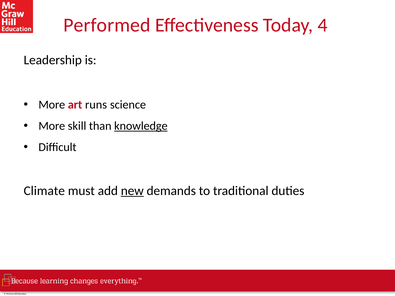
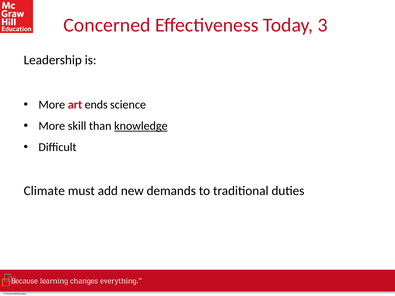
Performed: Performed -> Concerned (107, 25)
4: 4 -> 3 (323, 25)
runs: runs -> ends (96, 105)
new underline: present -> none (132, 191)
